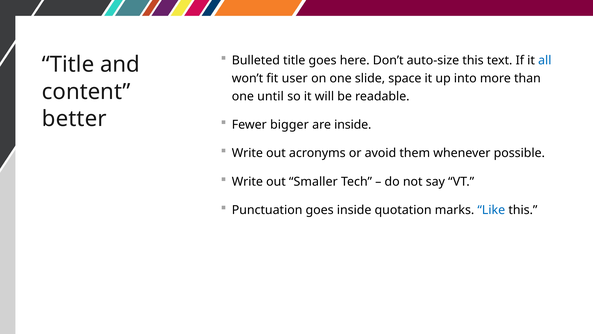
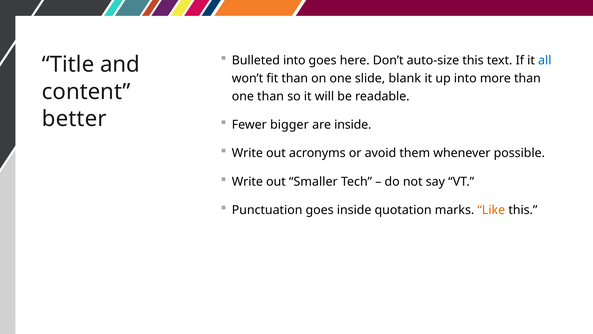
Bulleted title: title -> into (294, 60)
fit user: user -> than (295, 78)
space: space -> blank (405, 78)
one until: until -> than (271, 96)
Like colour: blue -> orange (491, 210)
